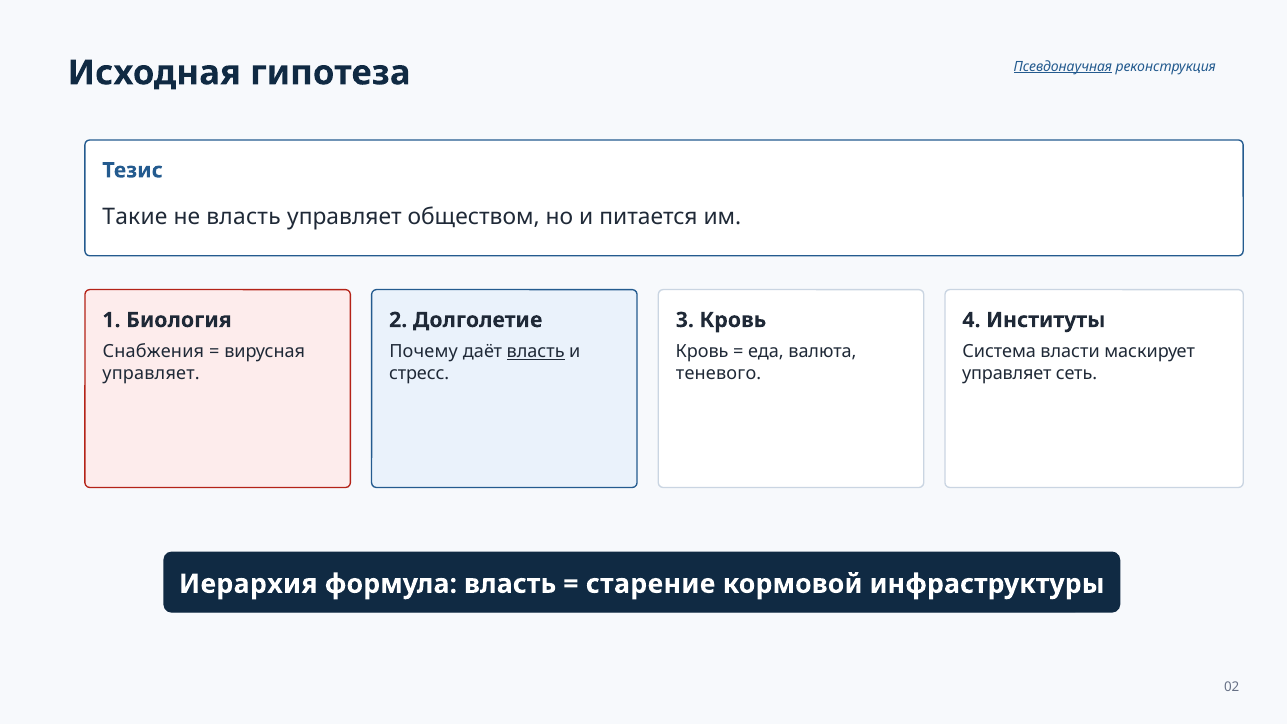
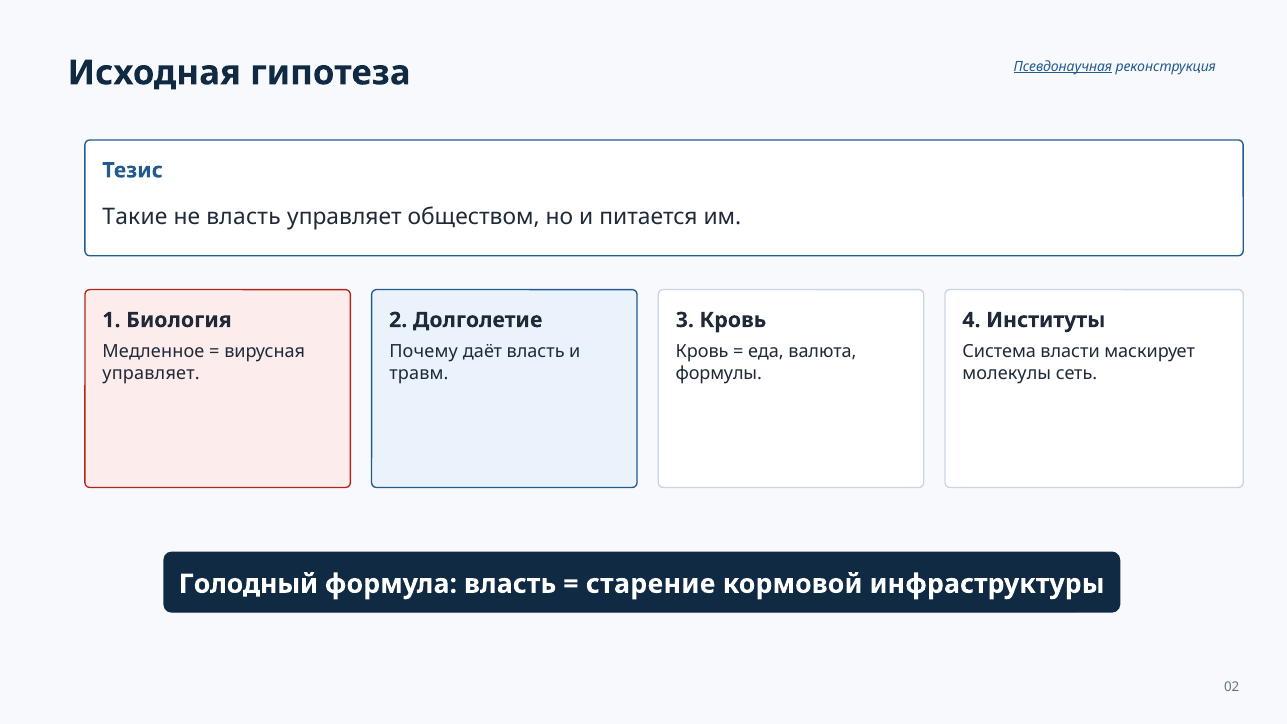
Снабжения: Снабжения -> Медленное (153, 352)
власть underline: present -> none (536, 352)
стресс: стресс -> травм (419, 374)
теневого: теневого -> формулы (719, 374)
управляет: управляет -> молекулы (1007, 374)
Иерархия: Иерархия -> Голодный (248, 584)
